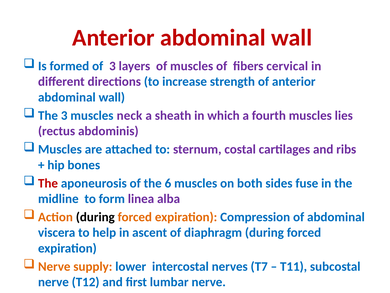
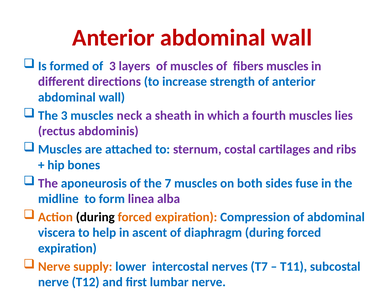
fibers cervical: cervical -> muscles (287, 66)
The colour: red -> purple (48, 183)
6: 6 -> 7 (168, 183)
